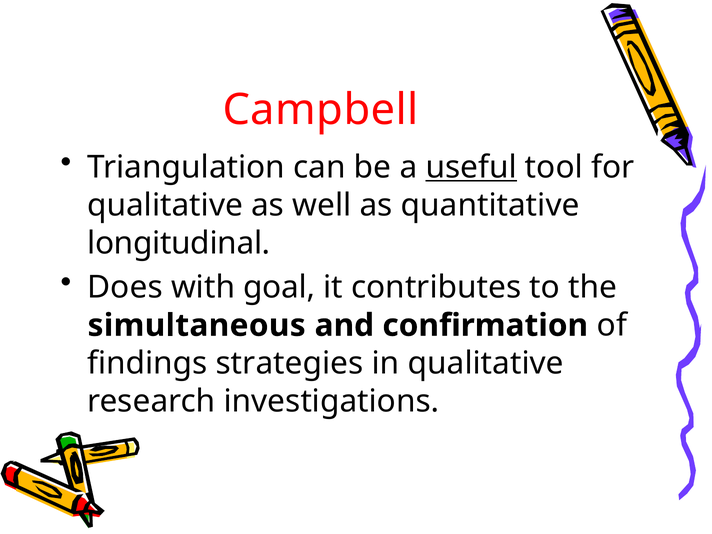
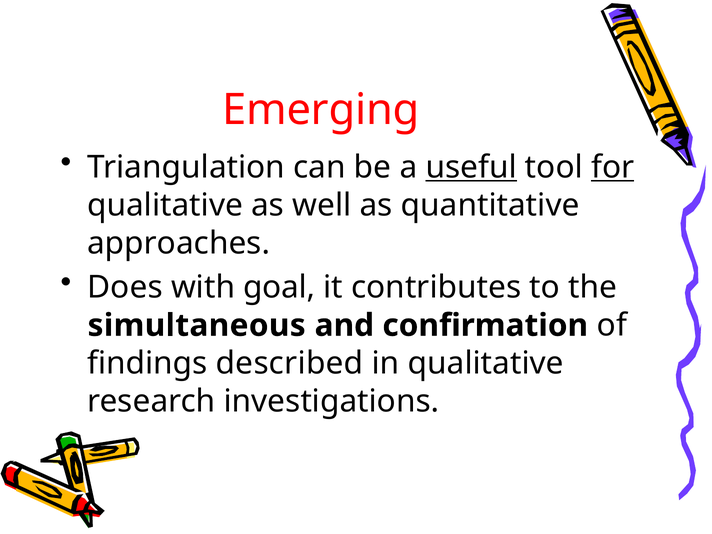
Campbell: Campbell -> Emerging (321, 110)
for underline: none -> present (613, 167)
longitudinal: longitudinal -> approaches (179, 243)
strategies: strategies -> described (290, 363)
